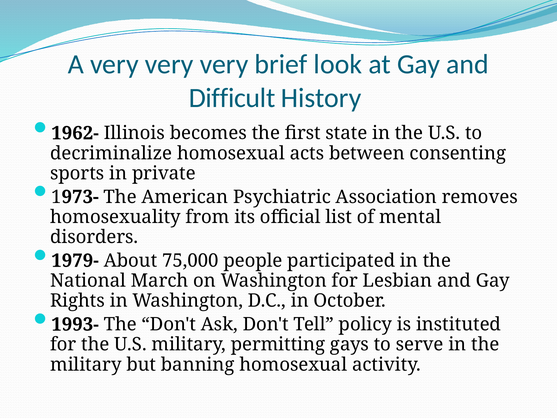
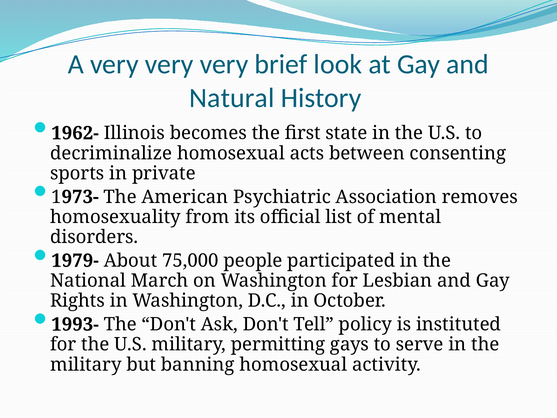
Difficult: Difficult -> Natural (232, 98)
